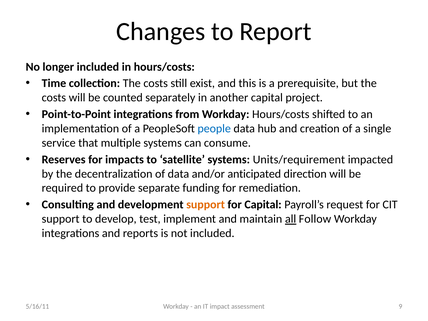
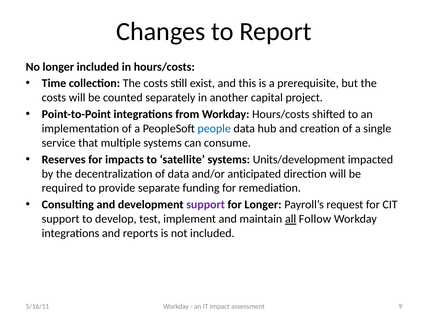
Units/requirement: Units/requirement -> Units/development (299, 160)
support colour: orange -> purple (206, 205)
for Capital: Capital -> Longer (263, 205)
